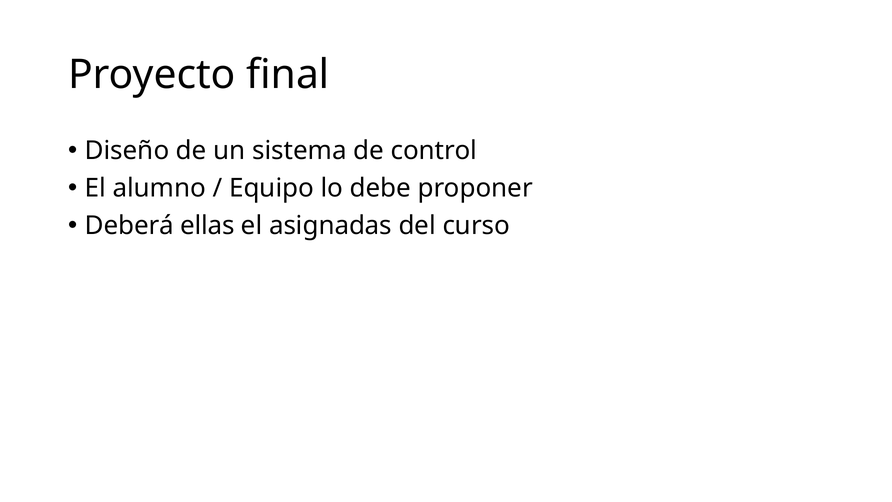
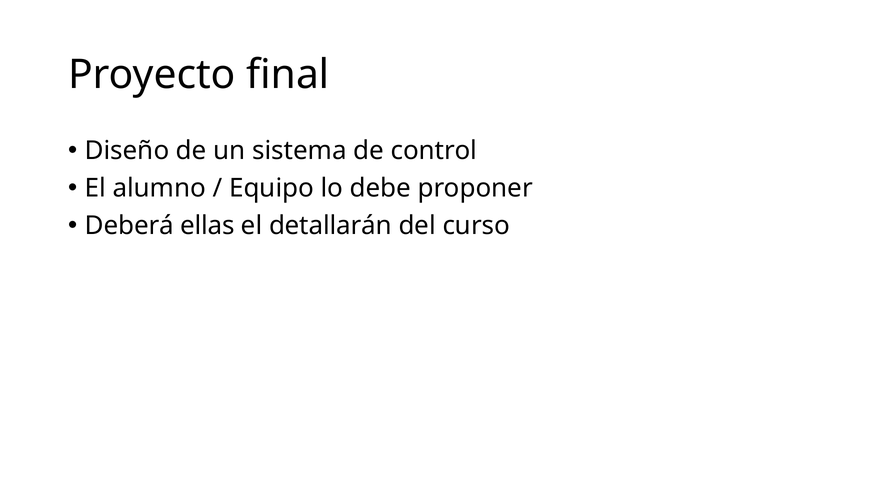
asignadas: asignadas -> detallarán (331, 225)
